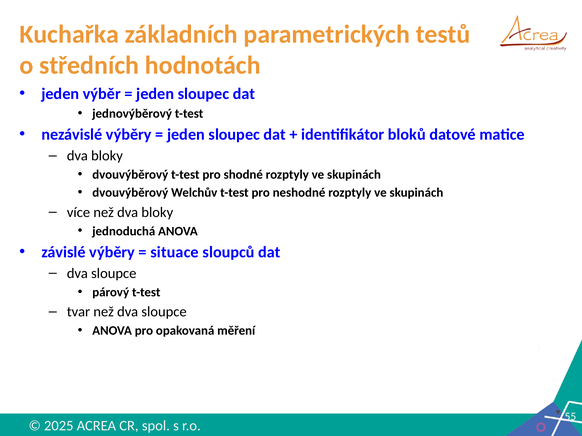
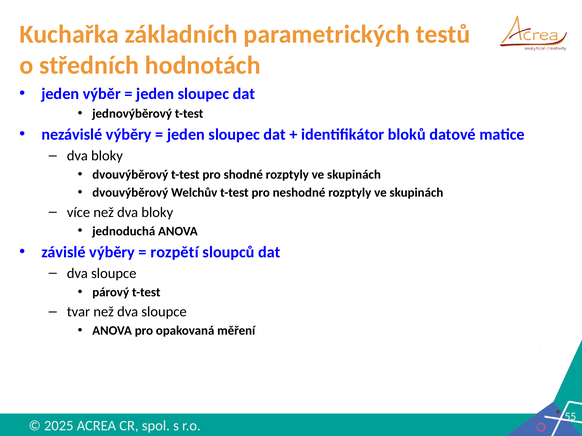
situace: situace -> rozpětí (175, 252)
